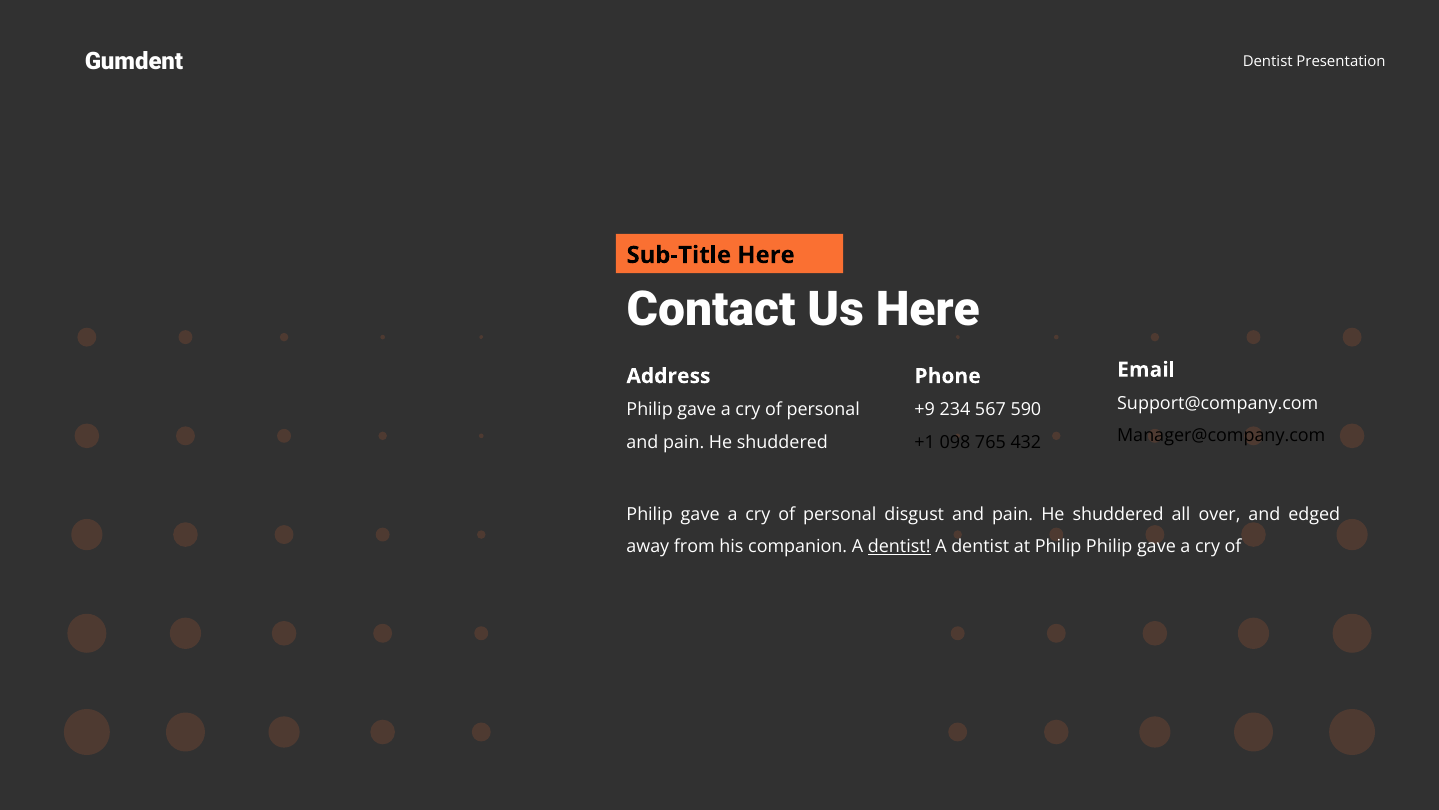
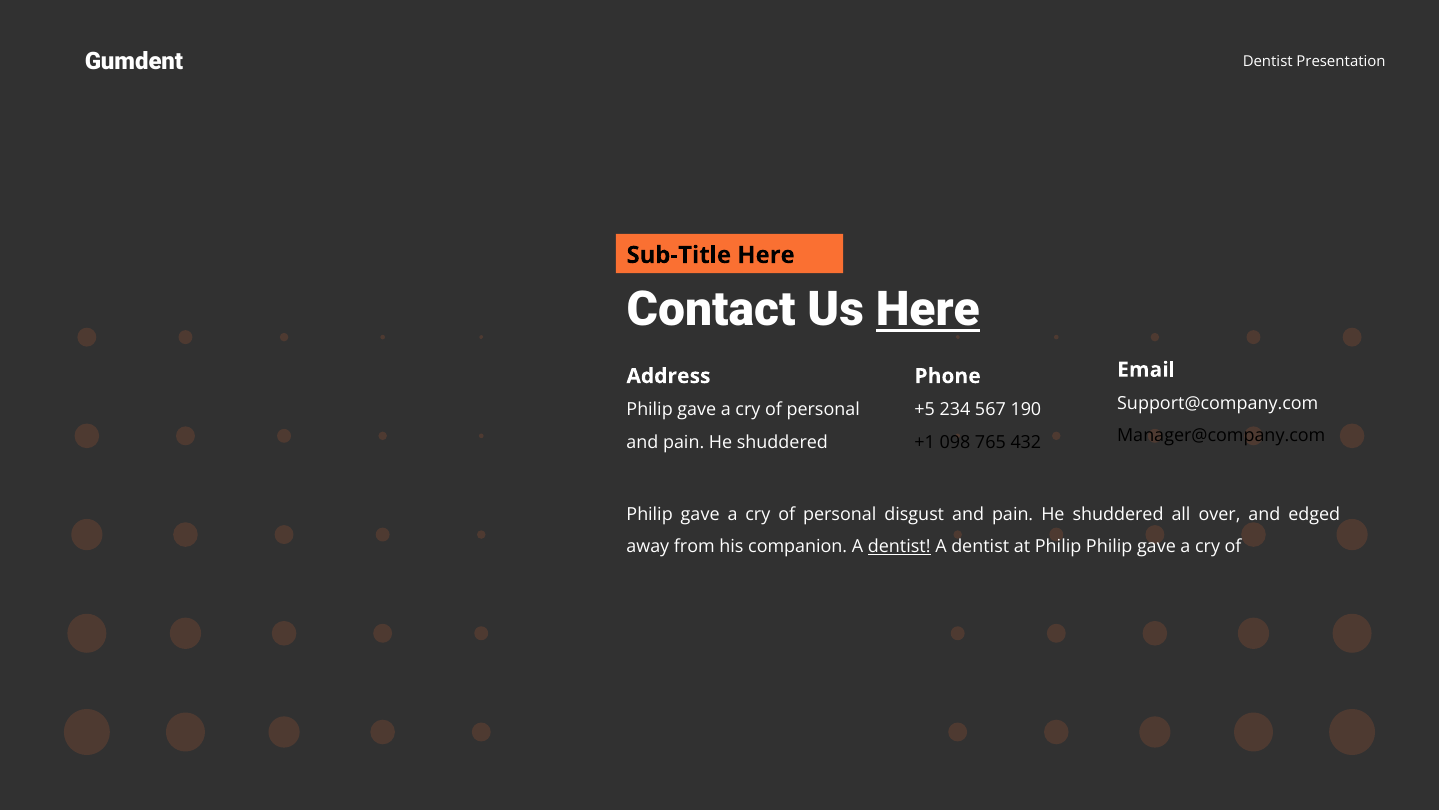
Here underline: none -> present (928, 310)
+9: +9 -> +5 (925, 409)
590: 590 -> 190 (1026, 409)
